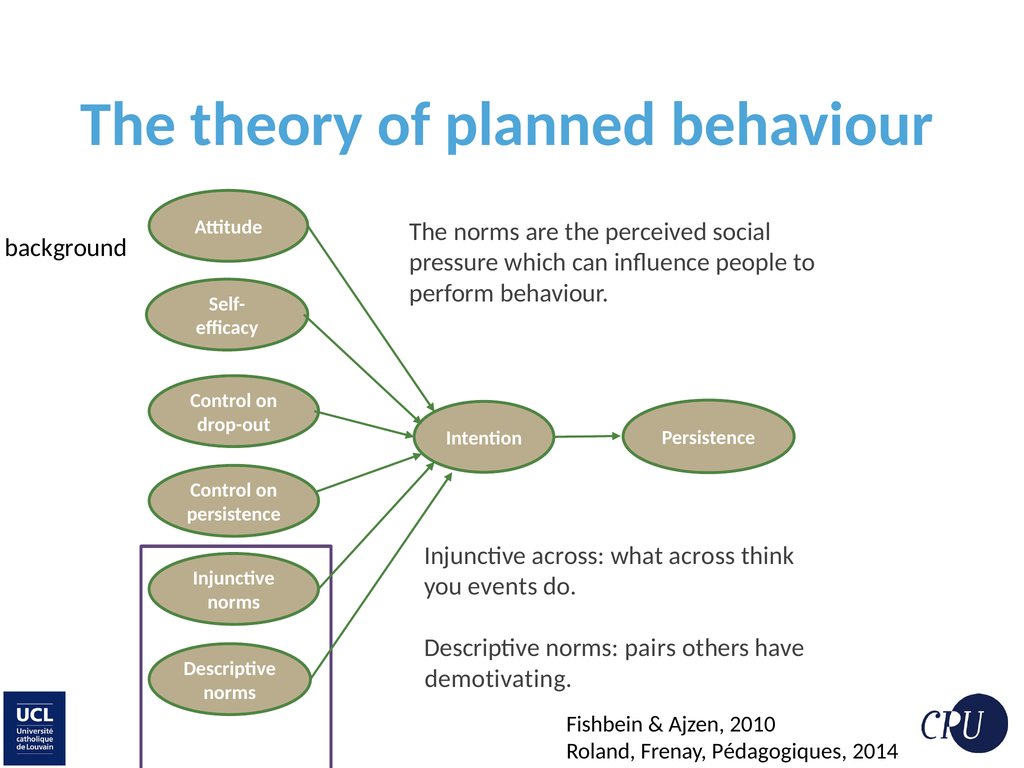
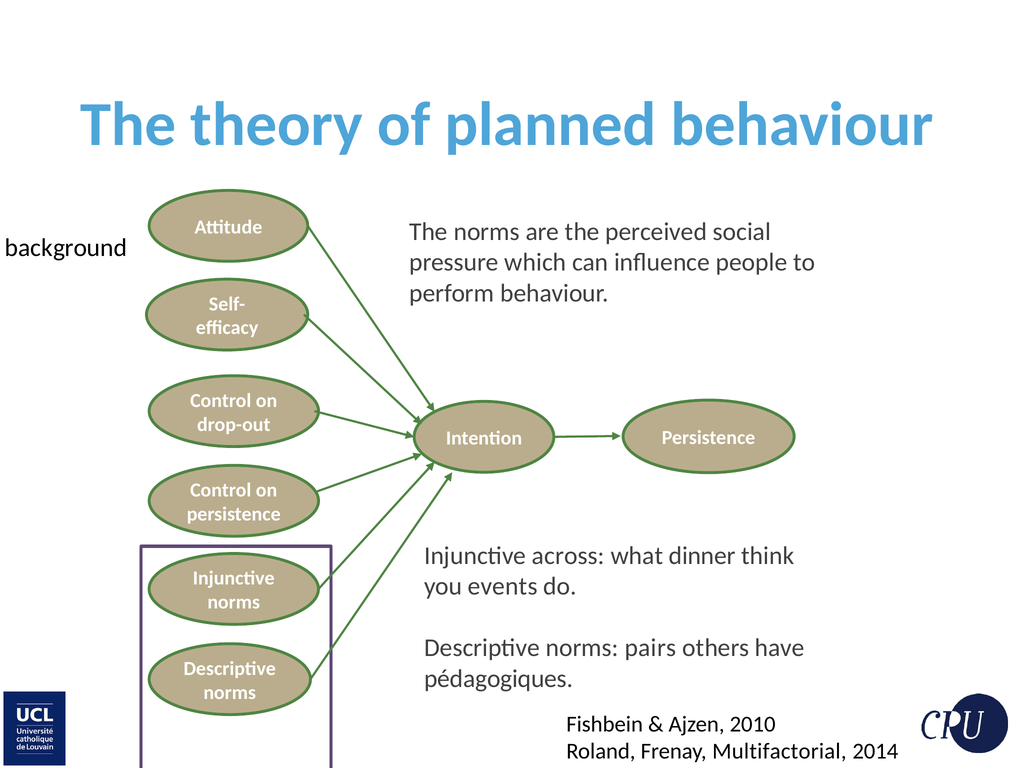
what across: across -> dinner (702, 556)
demotivating: demotivating -> pédagogiques (499, 679)
Pédagogiques: Pédagogiques -> Multifactorial (779, 751)
